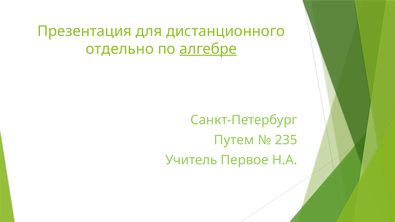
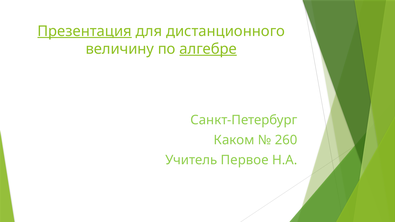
Презентация underline: none -> present (85, 31)
отдельно: отдельно -> величину (120, 49)
Путем: Путем -> Каком (234, 140)
235: 235 -> 260 (286, 140)
